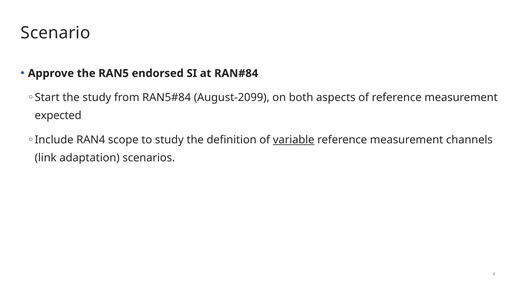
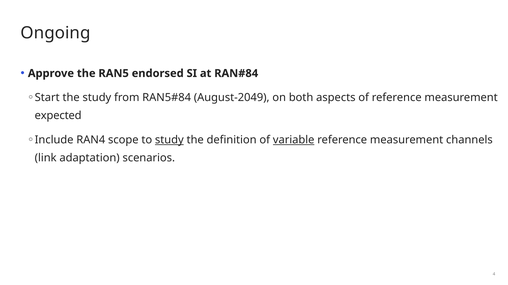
Scenario: Scenario -> Ongoing (56, 33)
August-2099: August-2099 -> August-2049 (232, 98)
study underline: none -> present (169, 140)
